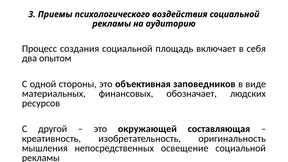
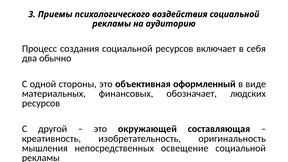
социальной площадь: площадь -> ресурсов (174, 49)
опытом: опытом -> обычно (55, 58)
заповедников: заповедников -> оформленный (204, 84)
